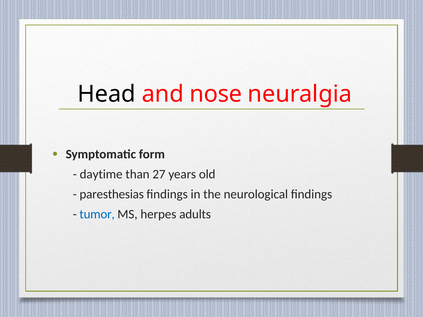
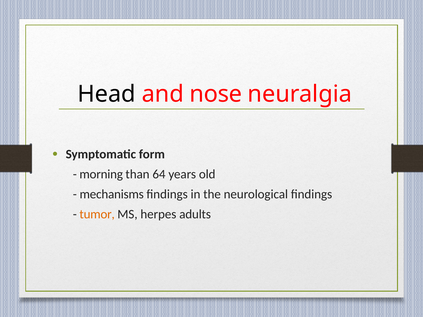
daytime: daytime -> morning (101, 174)
27: 27 -> 64 (159, 174)
paresthesias: paresthesias -> mechanisms (112, 194)
tumor colour: blue -> orange (97, 214)
